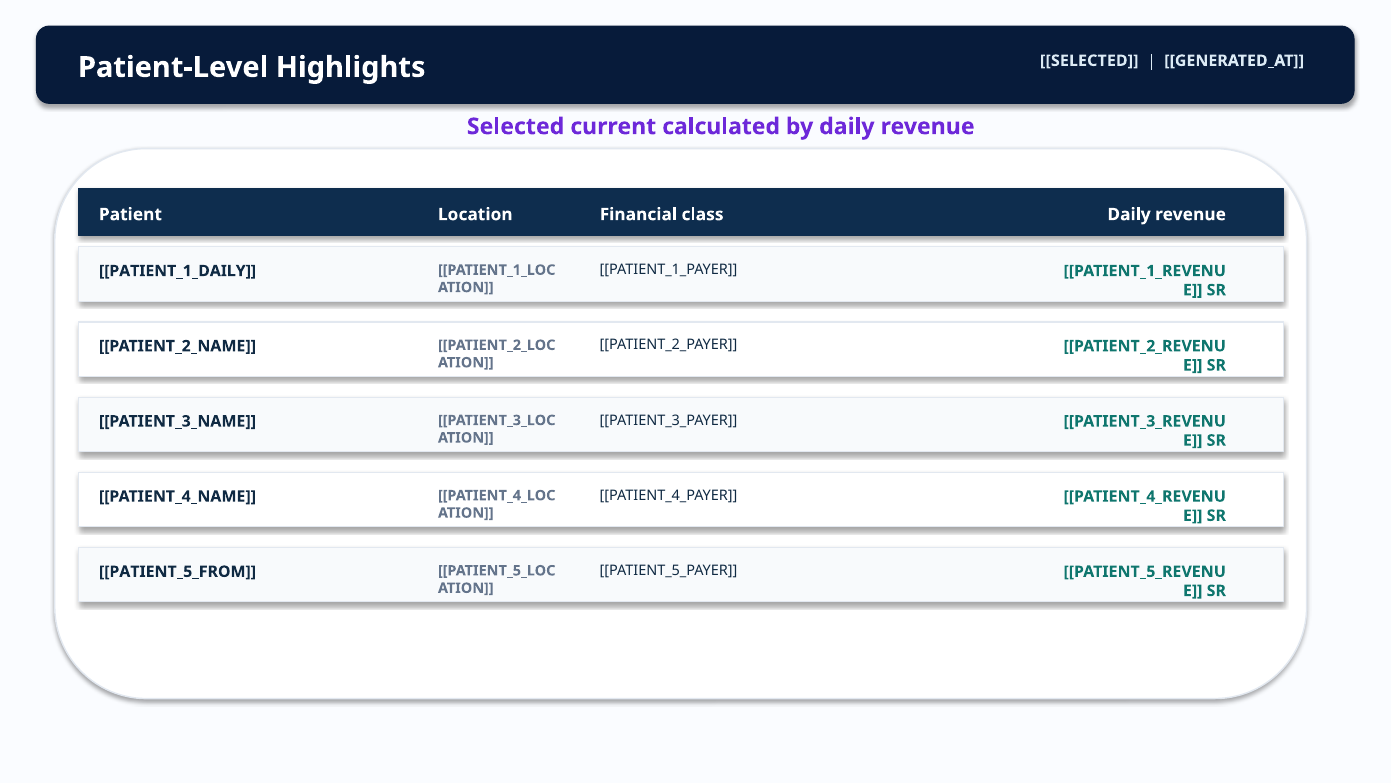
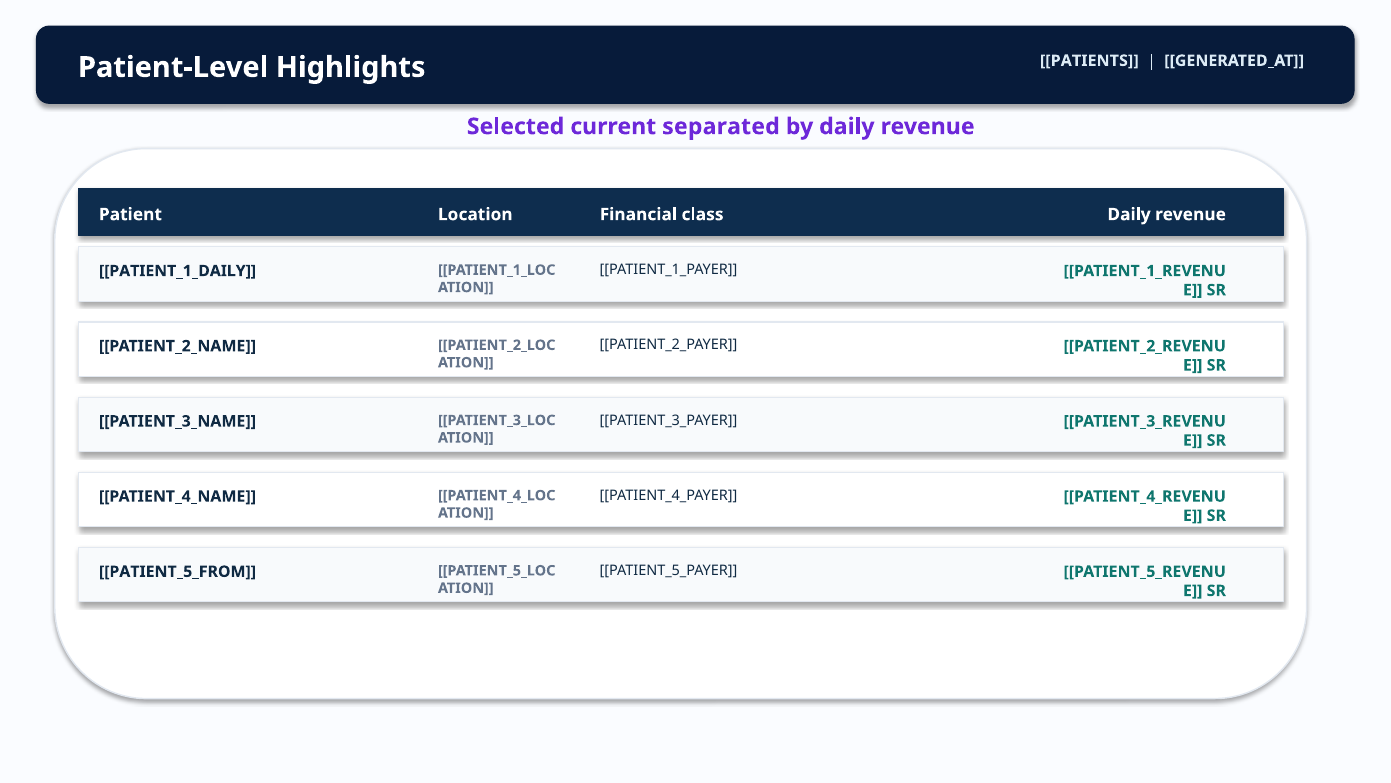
Highlights SELECTED: SELECTED -> PATIENTS (1089, 61)
calculated: calculated -> separated (721, 126)
